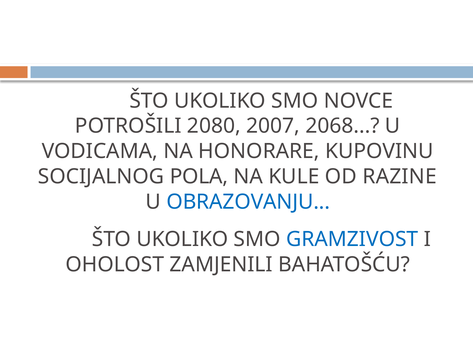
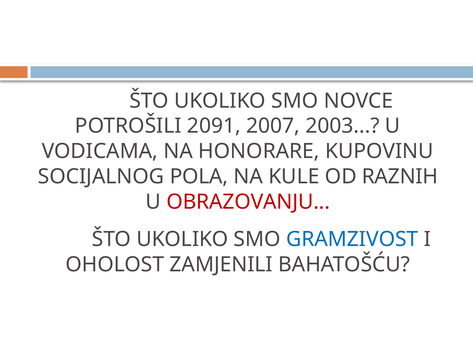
2080: 2080 -> 2091 (214, 126)
2068: 2068 -> 2003 (342, 126)
RAZINE: RAZINE -> RAZNIH (400, 176)
OBRAZOVANJU colour: blue -> red (248, 202)
